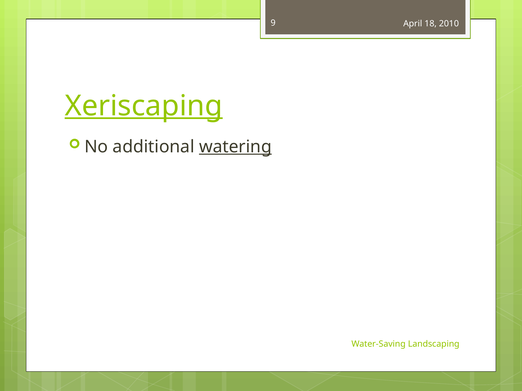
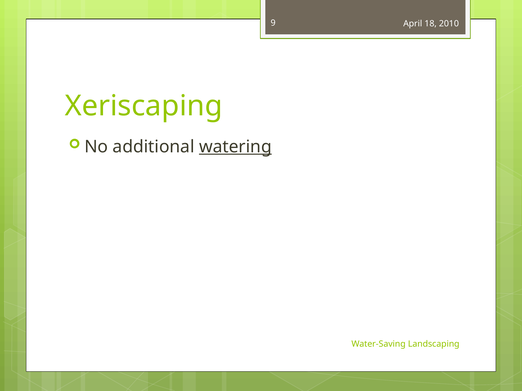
Xeriscaping underline: present -> none (144, 106)
